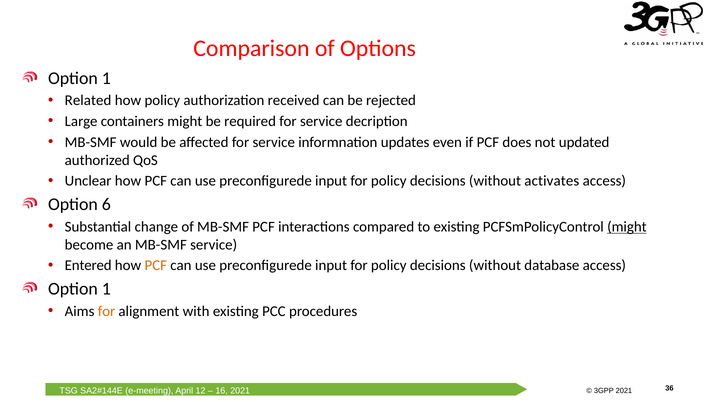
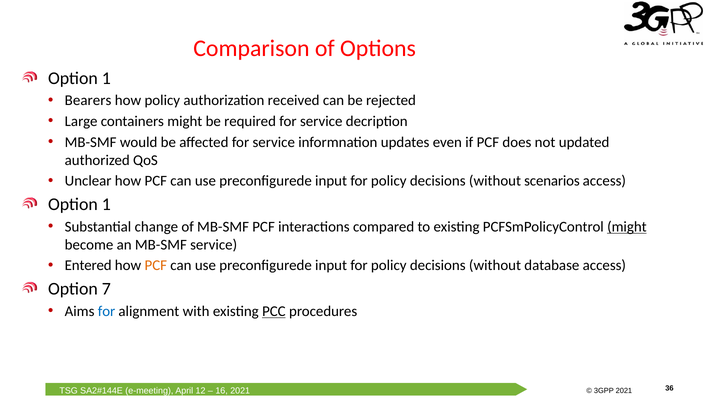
Related: Related -> Bearers (88, 100)
activates: activates -> scenarios (552, 181)
6: 6 -> 1 (106, 204)
1: 1 -> 7 (106, 289)
for colour: orange -> blue (107, 311)
PCC underline: none -> present (274, 311)
